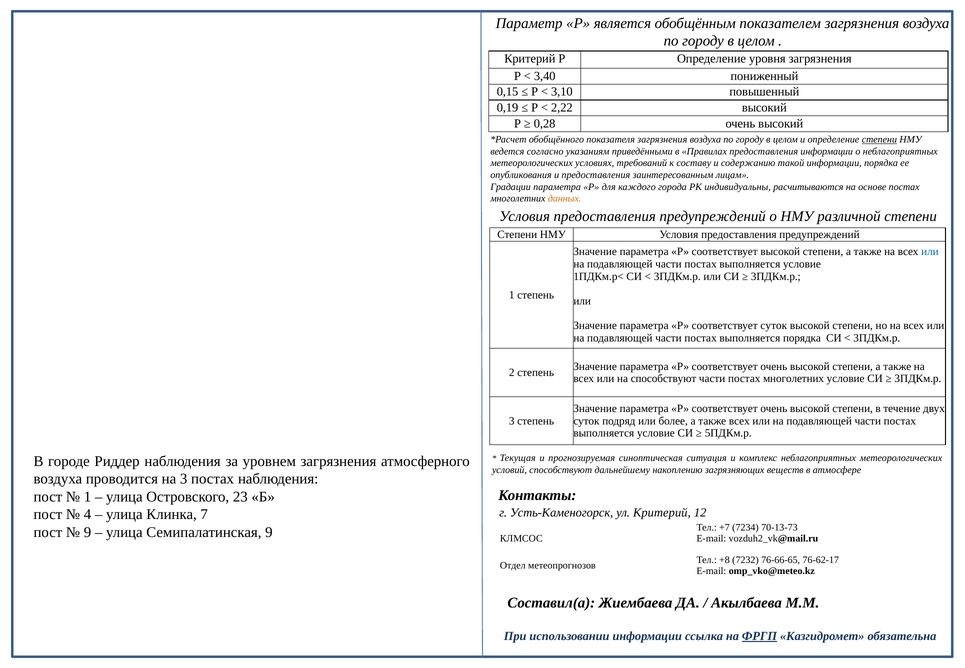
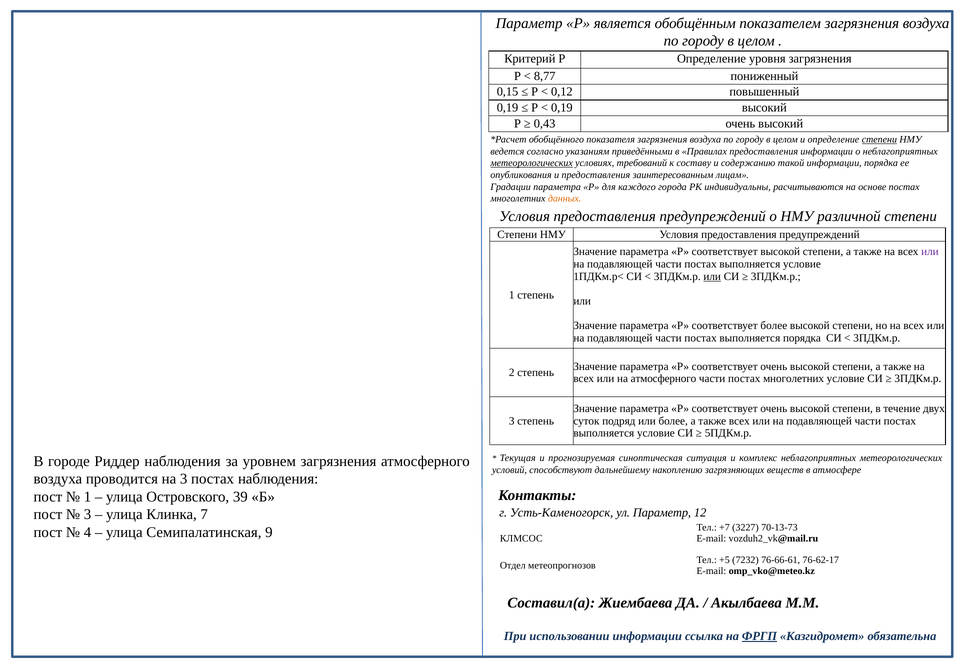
3,40: 3,40 -> 8,77 (545, 76)
3,10: 3,10 -> 0,12 (562, 92)
2,22: 2,22 -> 0,19 (562, 108)
0,28: 0,28 -> 0,43 (545, 124)
метеорологических underline: none -> present (532, 163)
или colour: blue -> purple (930, 252)
или underline: none -> present (712, 276)
соответствует суток: суток -> более (774, 326)
на способствуют: способствуют -> атмосферного (664, 379)
23: 23 -> 39 (240, 497)
ул Критерий: Критерий -> Параметр (662, 513)
4: 4 -> 3 (88, 515)
7234: 7234 -> 3227 (745, 528)
9: 9 -> 4 (88, 532)
+8: +8 -> +5 (724, 560)
76-66-65: 76-66-65 -> 76-66-61 (781, 560)
